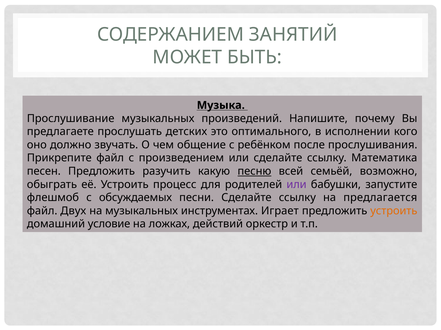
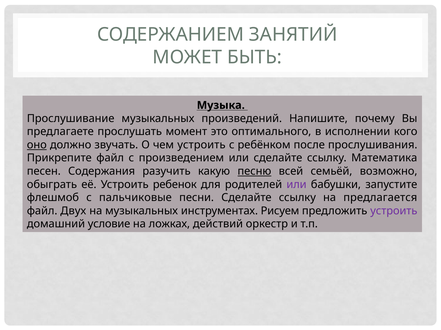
детских: детских -> момент (186, 132)
оно underline: none -> present (37, 145)
чем общение: общение -> устроить (201, 145)
песен Предложить: Предложить -> Содержания (102, 172)
процесс: процесс -> ребенок (175, 185)
обсуждаемых: обсуждаемых -> пальчиковые (135, 198)
Играет: Играет -> Рисуем (280, 211)
устроить colour: orange -> purple (394, 211)
